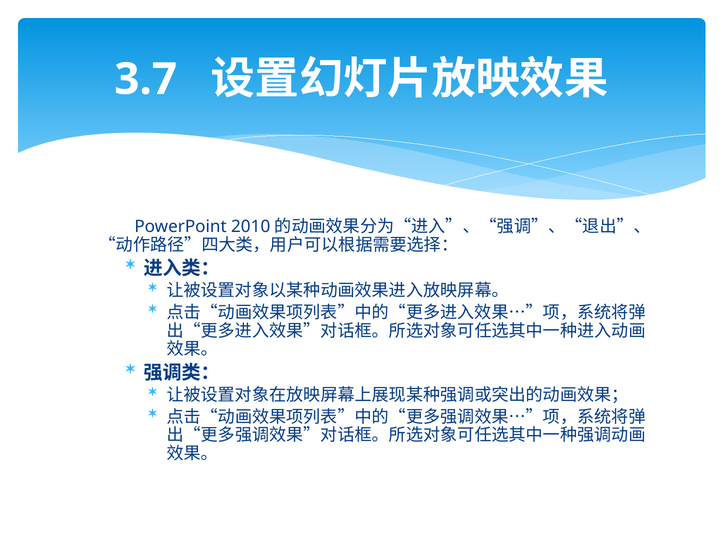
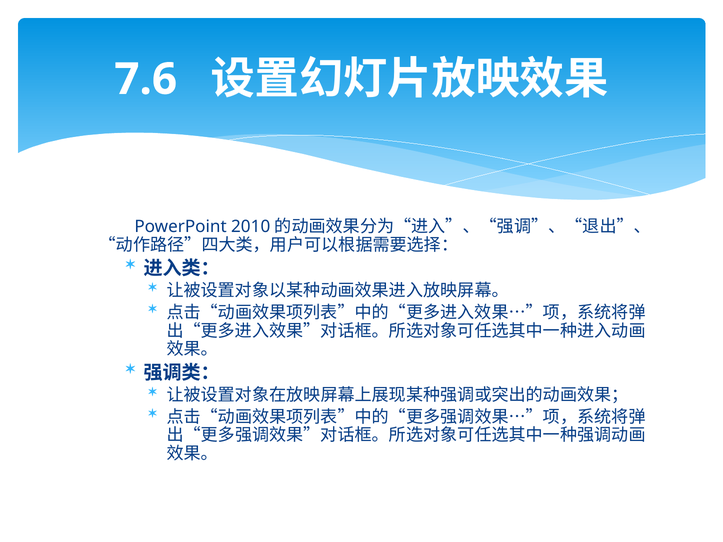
3.7: 3.7 -> 7.6 (146, 79)
